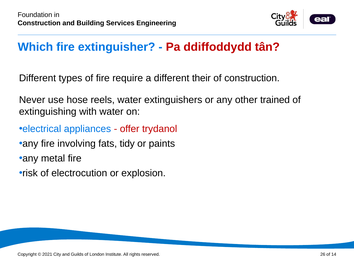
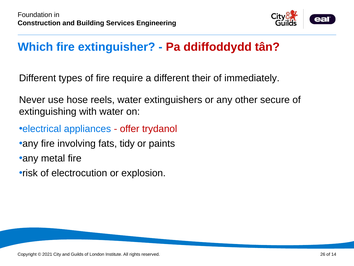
of construction: construction -> immediately (252, 78)
trained: trained -> secure (275, 100)
